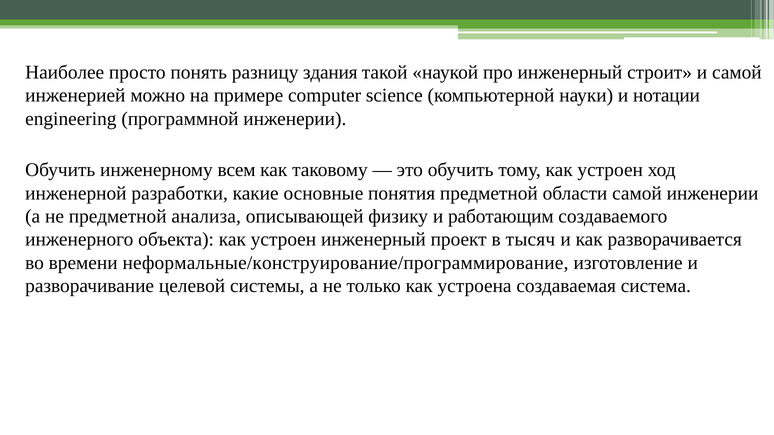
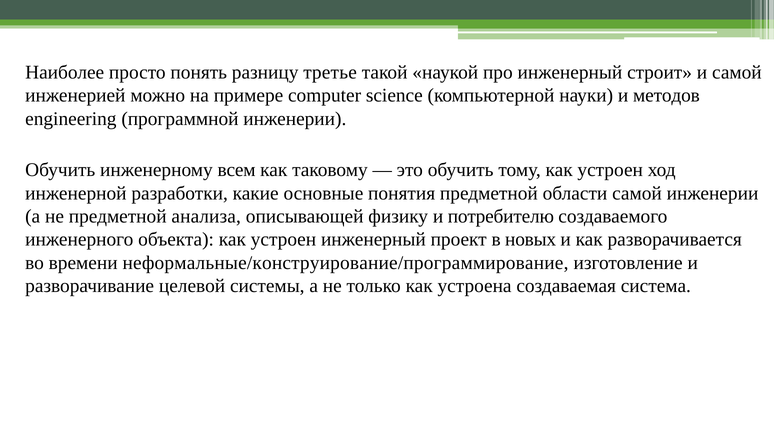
здания: здания -> третье (330, 72)
нотации: нотации -> методов (666, 96)
работающим: работающим -> потребителю (501, 217)
тысяч: тысяч -> новых (531, 240)
